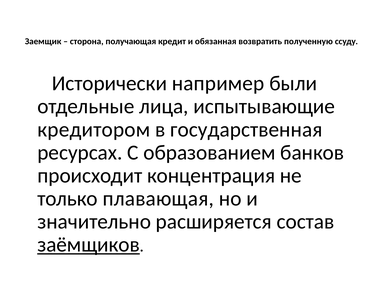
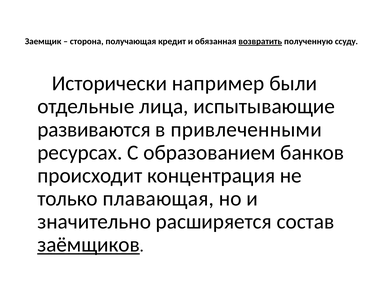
возвратить underline: none -> present (260, 41)
кредитором: кредитором -> развиваются (94, 129)
государственная: государственная -> привлеченными (246, 129)
